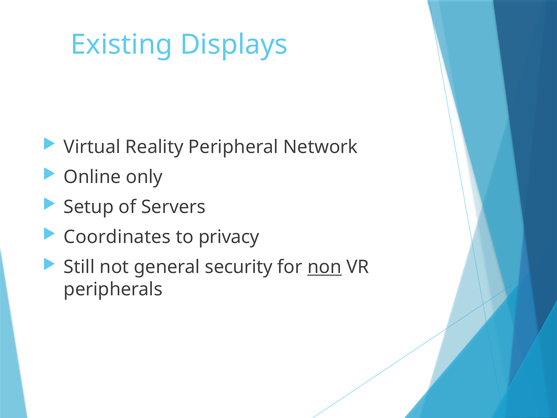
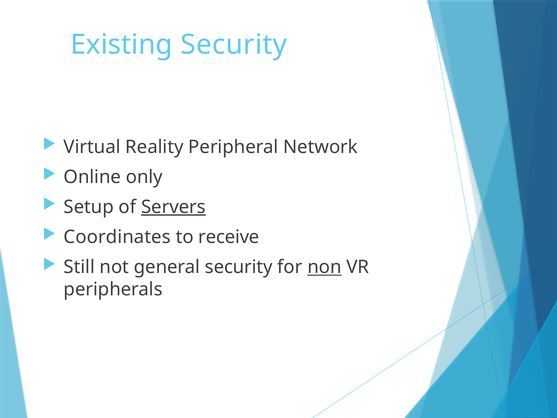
Existing Displays: Displays -> Security (234, 45)
Servers underline: none -> present (173, 207)
privacy: privacy -> receive (229, 237)
